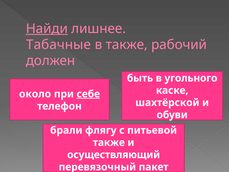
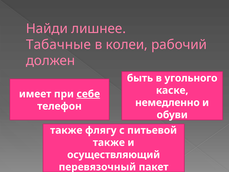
Найди underline: present -> none (47, 29)
в также: также -> колеи (127, 45)
около: около -> имеет (35, 94)
шахтёрской: шахтёрской -> немедленно (167, 102)
брали: брали -> также (66, 130)
